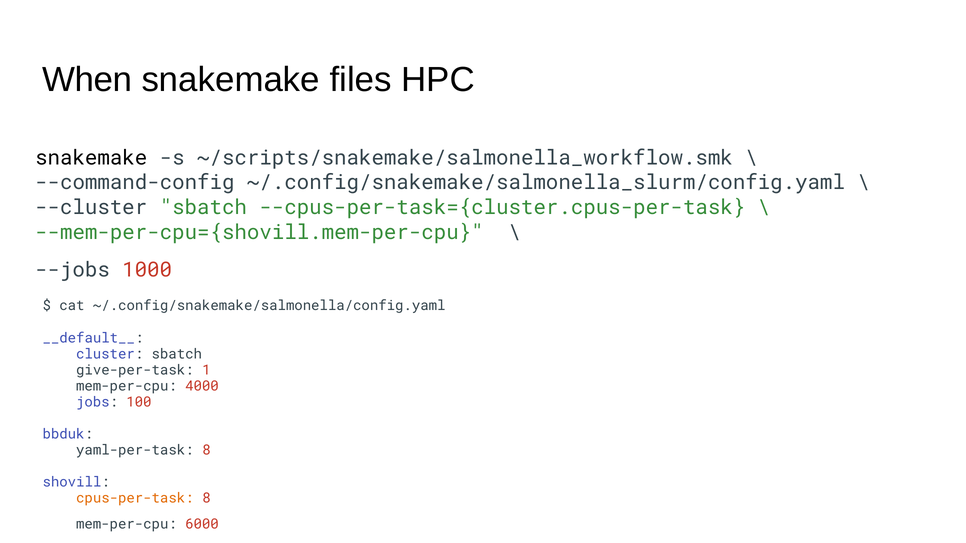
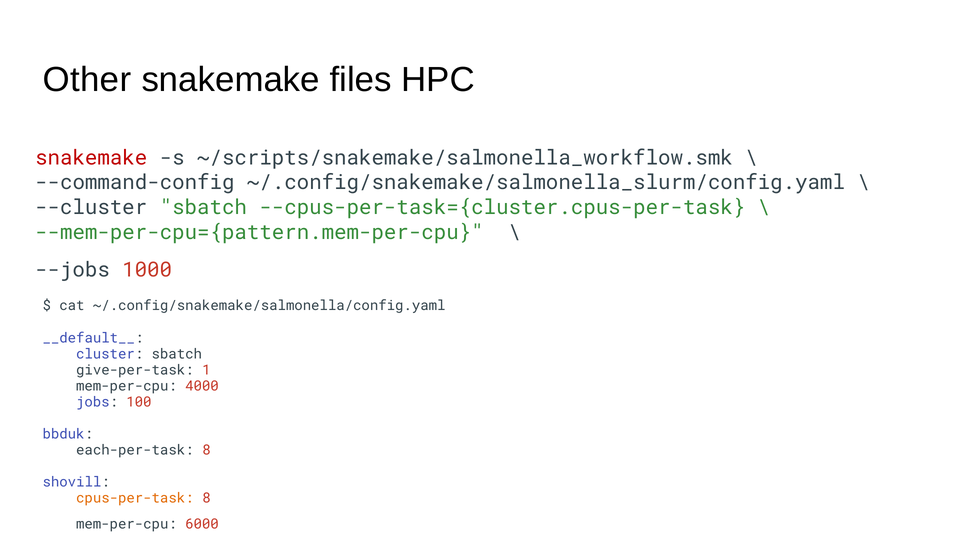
When: When -> Other (87, 80)
snakemake colour: black -> red (91, 158)
--mem-per-cpu={shovill.mem-per-cpu: --mem-per-cpu={shovill.mem-per-cpu -> --mem-per-cpu={pattern.mem-per-cpu (259, 233)
yaml-per-task: yaml-per-task -> each-per-task (135, 450)
